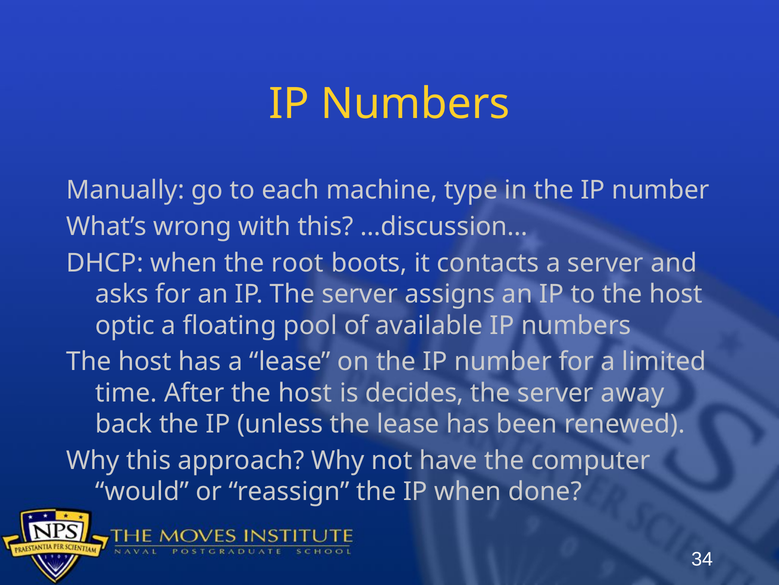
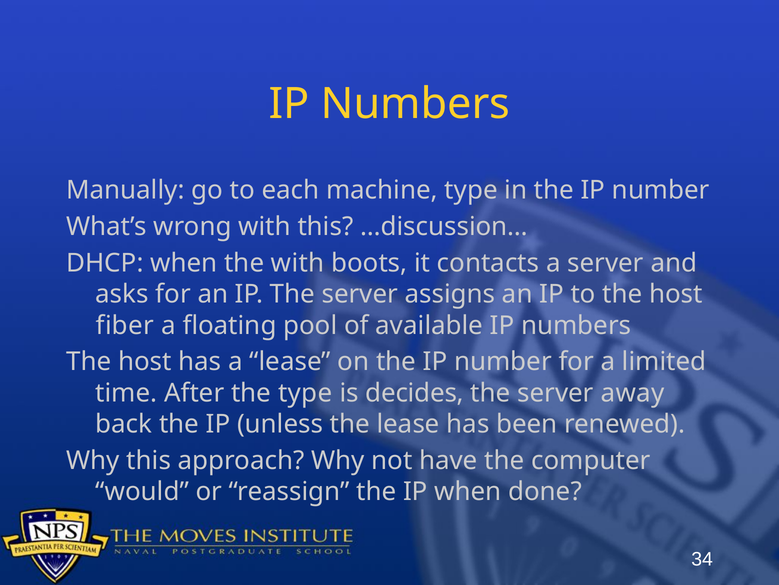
the root: root -> with (298, 263)
optic: optic -> fiber (125, 325)
After the host: host -> type (305, 393)
